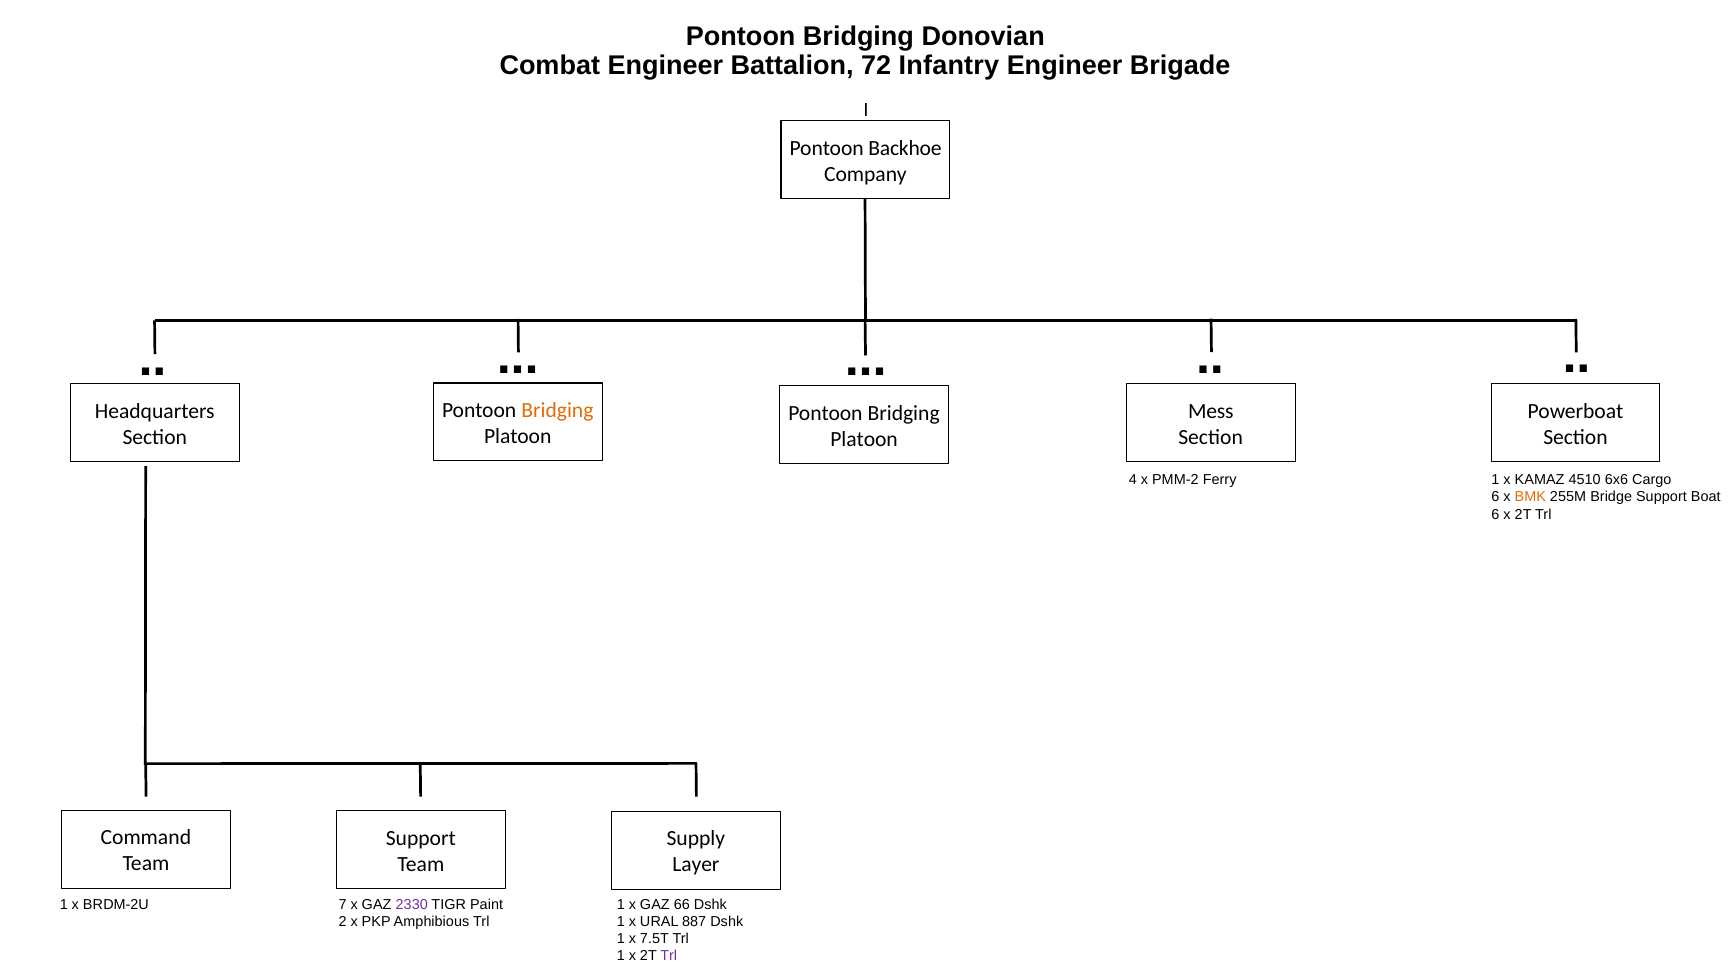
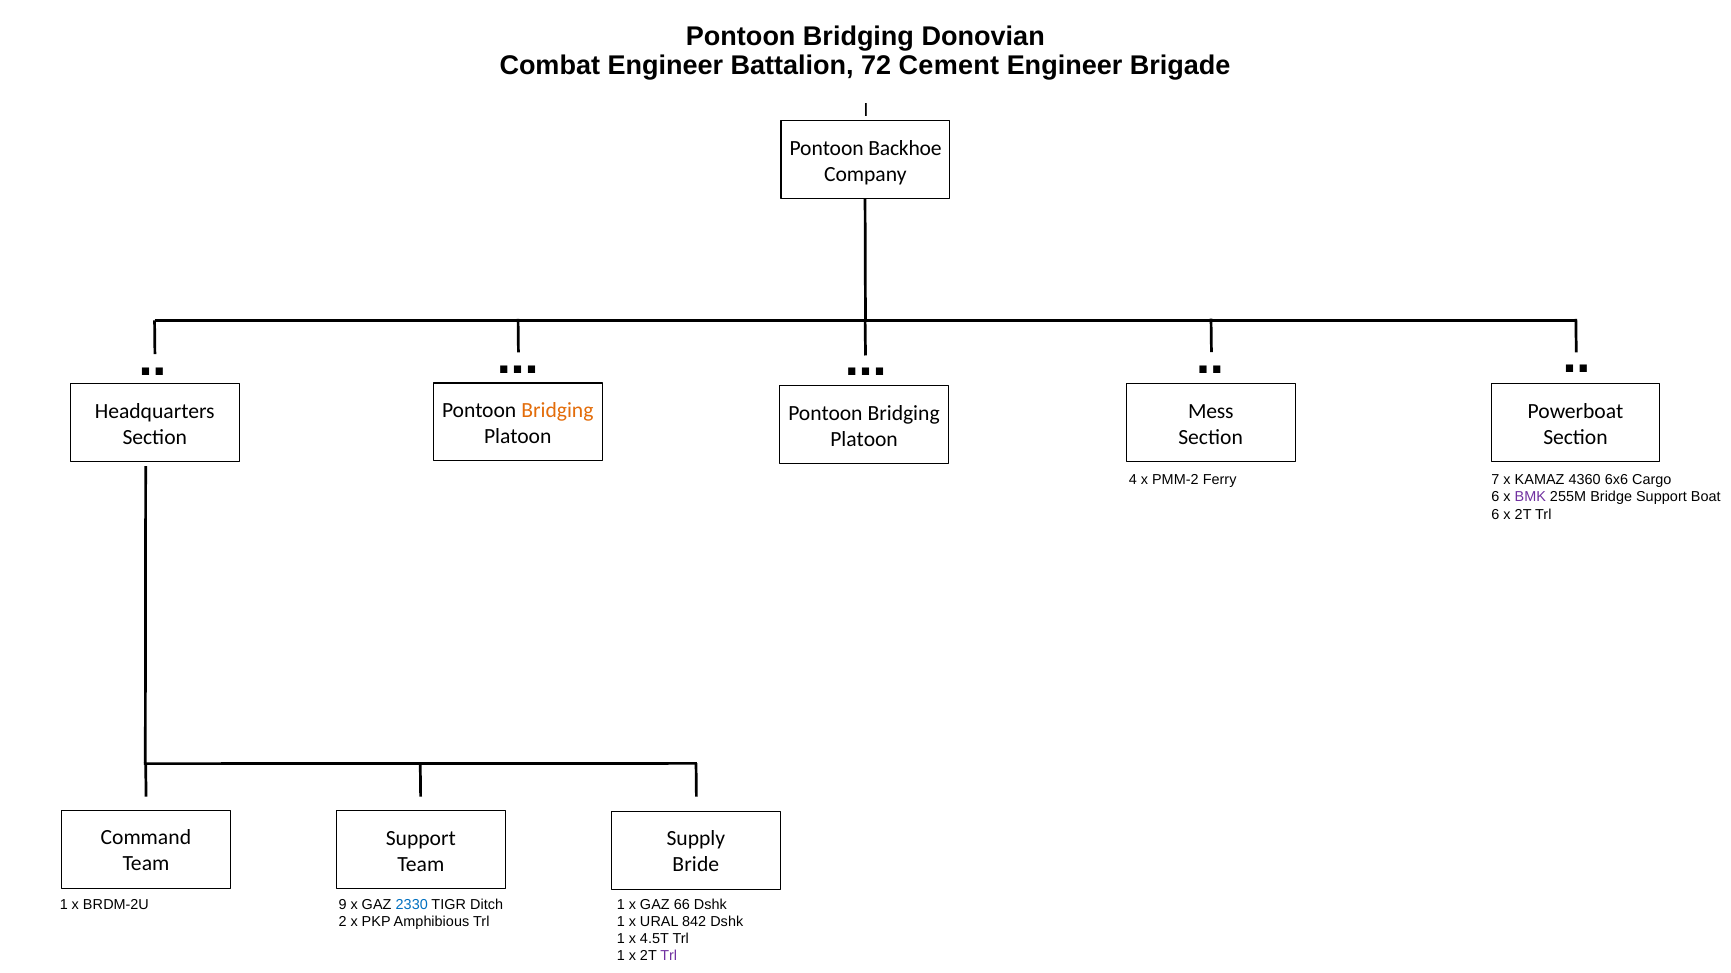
Infantry: Infantry -> Cement (949, 66)
Ferry 1: 1 -> 7 (1495, 480)
4510: 4510 -> 4360 (1585, 480)
BMK colour: orange -> purple (1530, 497)
Layer: Layer -> Bride (696, 865)
7: 7 -> 9 (343, 905)
2330 colour: purple -> blue (412, 905)
Paint: Paint -> Ditch (487, 905)
887: 887 -> 842 (694, 922)
7.5T: 7.5T -> 4.5T (654, 939)
